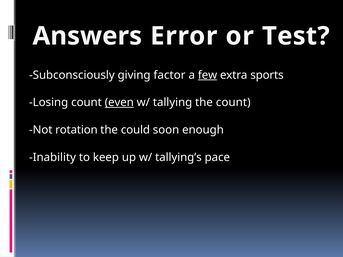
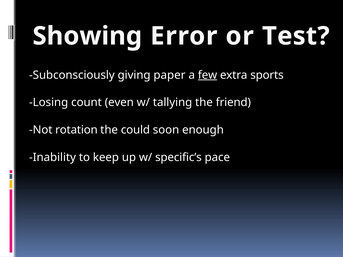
Answers: Answers -> Showing (87, 36)
factor: factor -> paper (169, 75)
even underline: present -> none (119, 103)
the count: count -> friend (233, 103)
tallying’s: tallying’s -> specific’s (178, 157)
